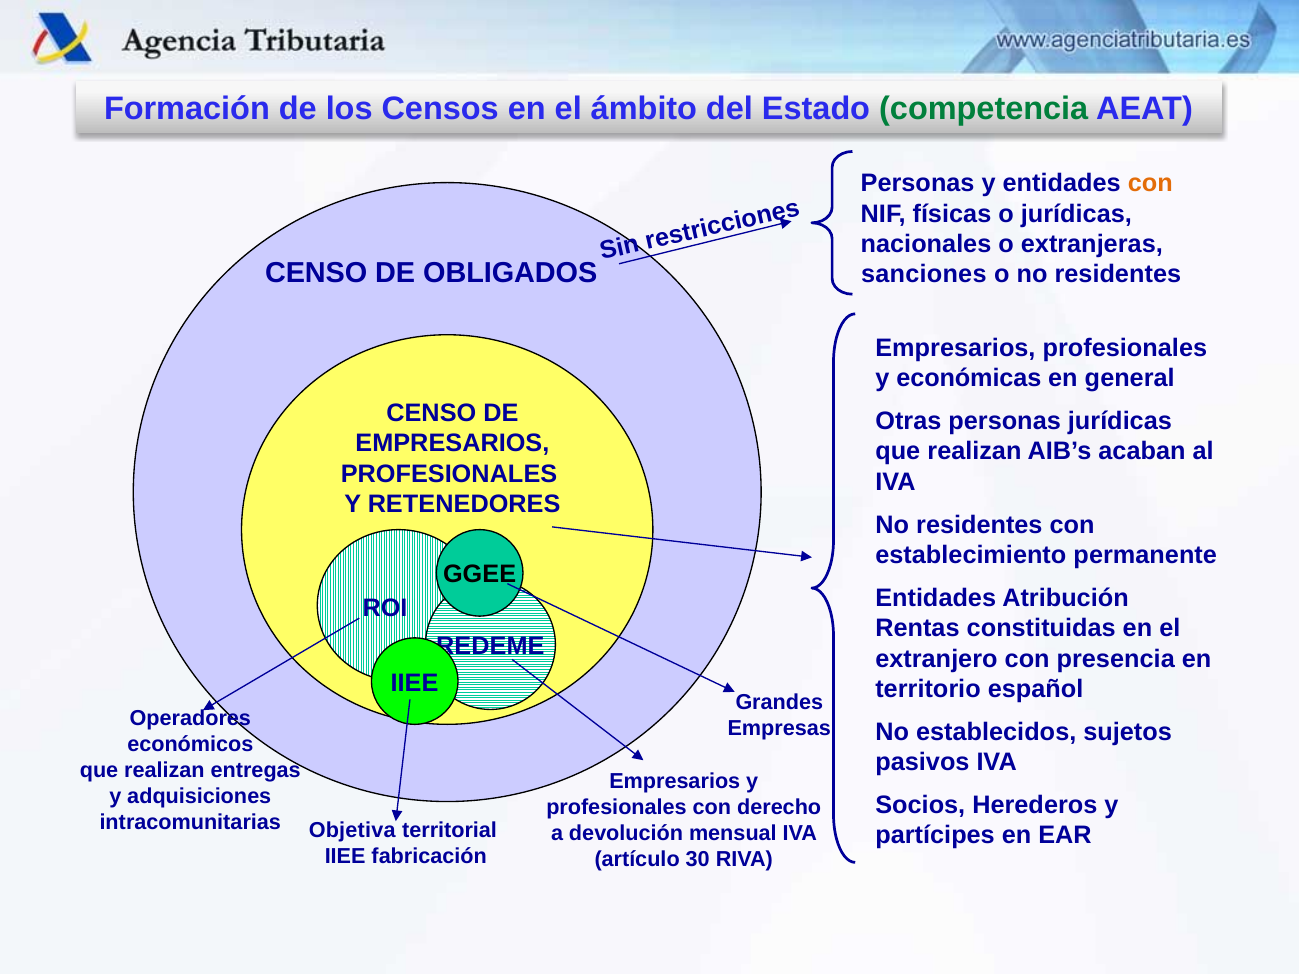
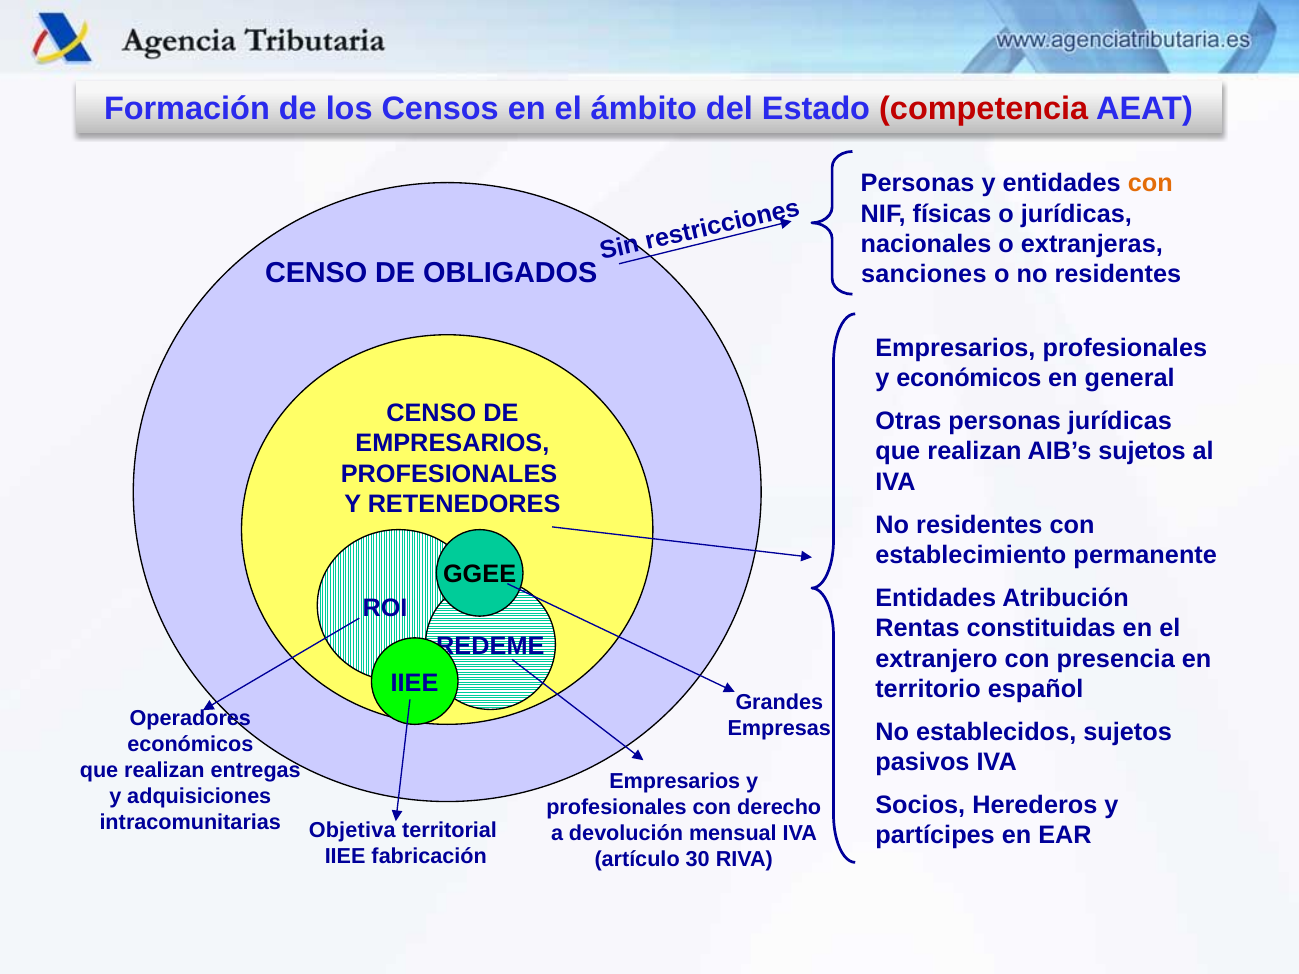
competencia colour: green -> red (984, 109)
y económicas: económicas -> económicos (969, 378)
AIB’s acaban: acaban -> sujetos (1142, 452)
